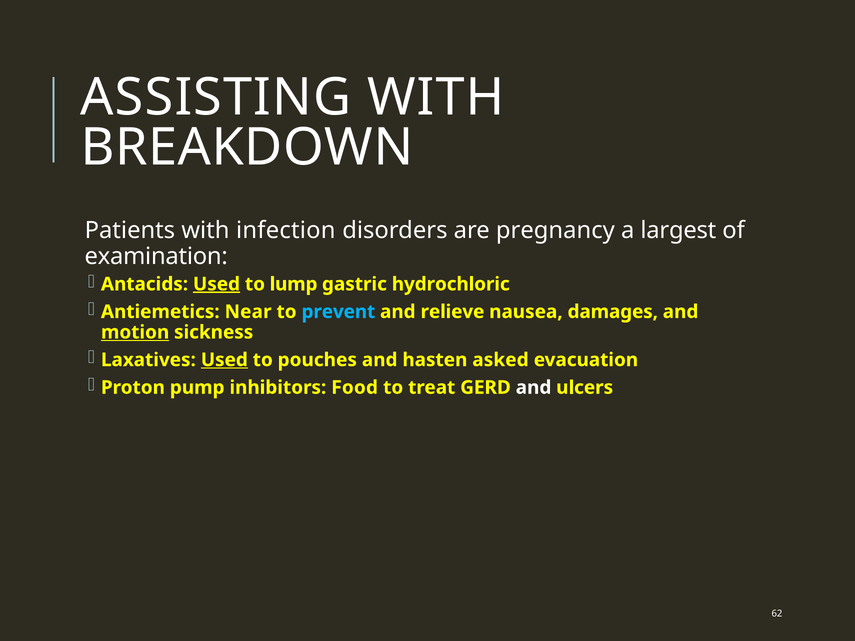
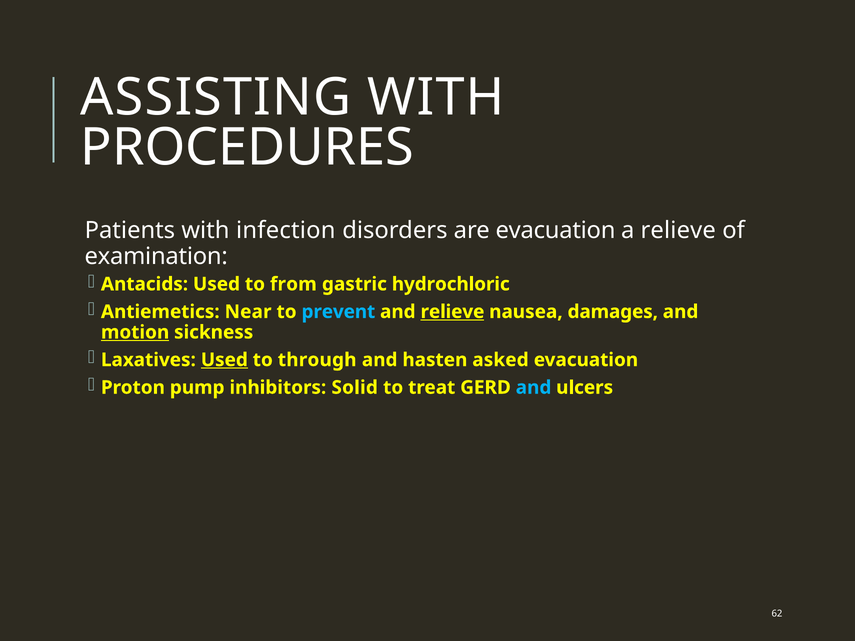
BREAKDOWN: BREAKDOWN -> PROCEDURES (247, 148)
are pregnancy: pregnancy -> evacuation (556, 231)
a largest: largest -> relieve (678, 231)
Used underline: present -> none (217, 284)
lump: lump -> from (293, 284)
relieve underline: none -> present (452, 312)
pouches: pouches -> through (317, 360)
Food: Food -> Solid (355, 388)
and colour: white -> light blue (534, 388)
